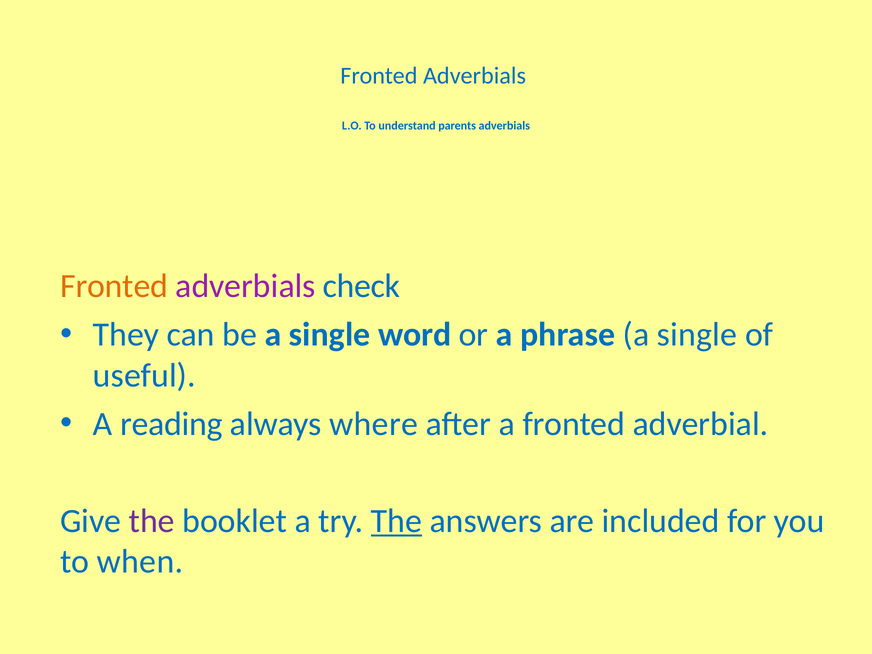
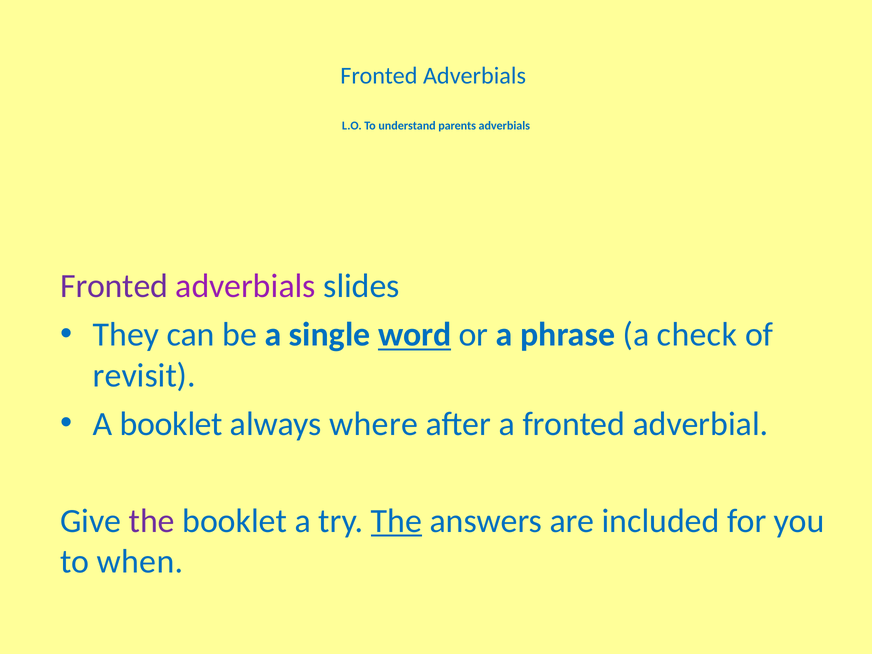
Fronted colour: orange -> purple (114, 286)
check: check -> slides (362, 286)
word underline: none -> present (415, 335)
phrase a single: single -> check (697, 335)
useful: useful -> revisit (144, 375)
A reading: reading -> booklet (171, 424)
